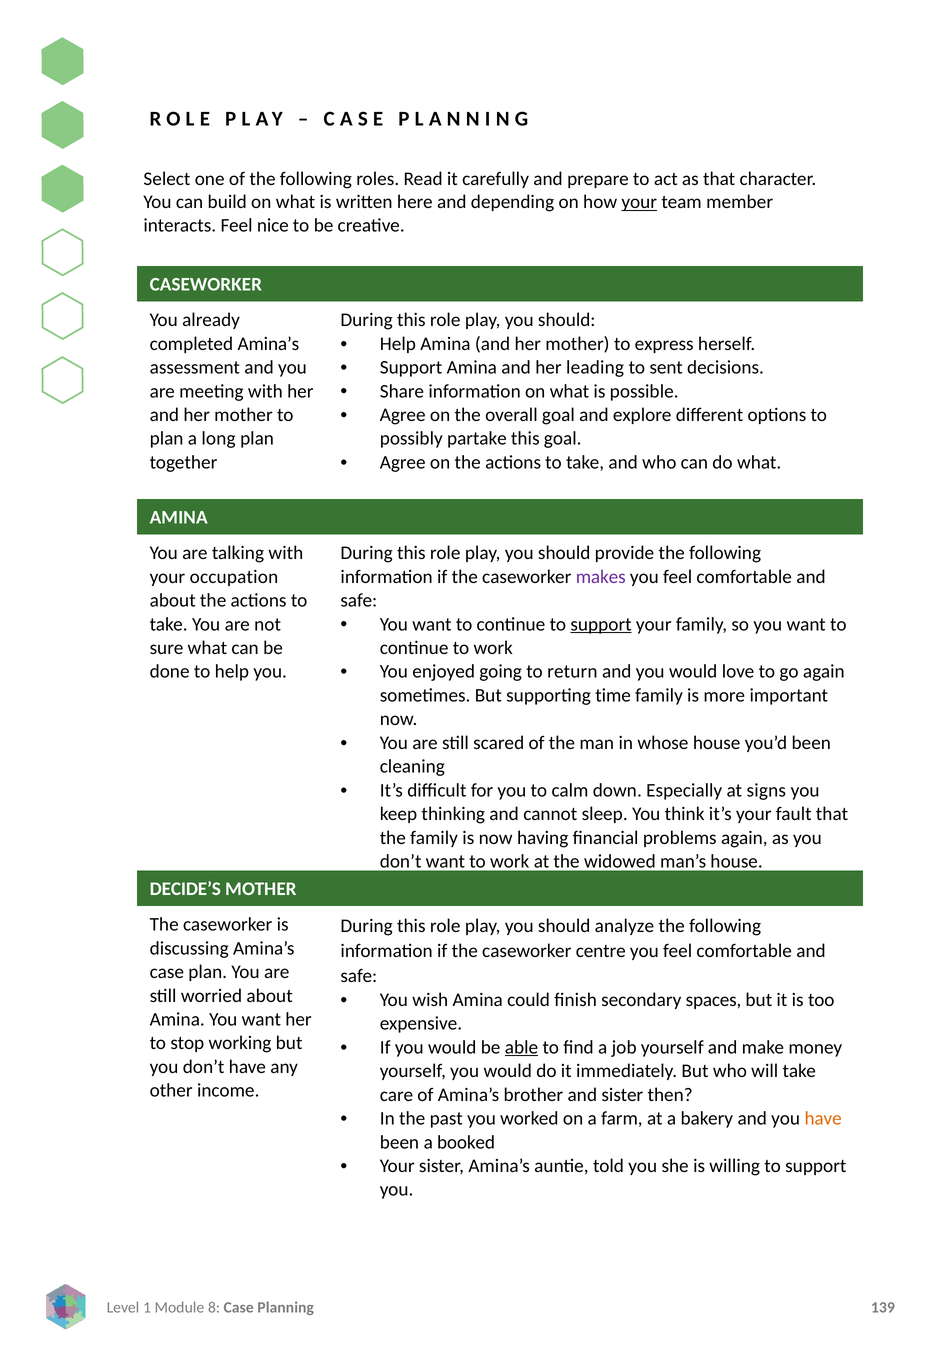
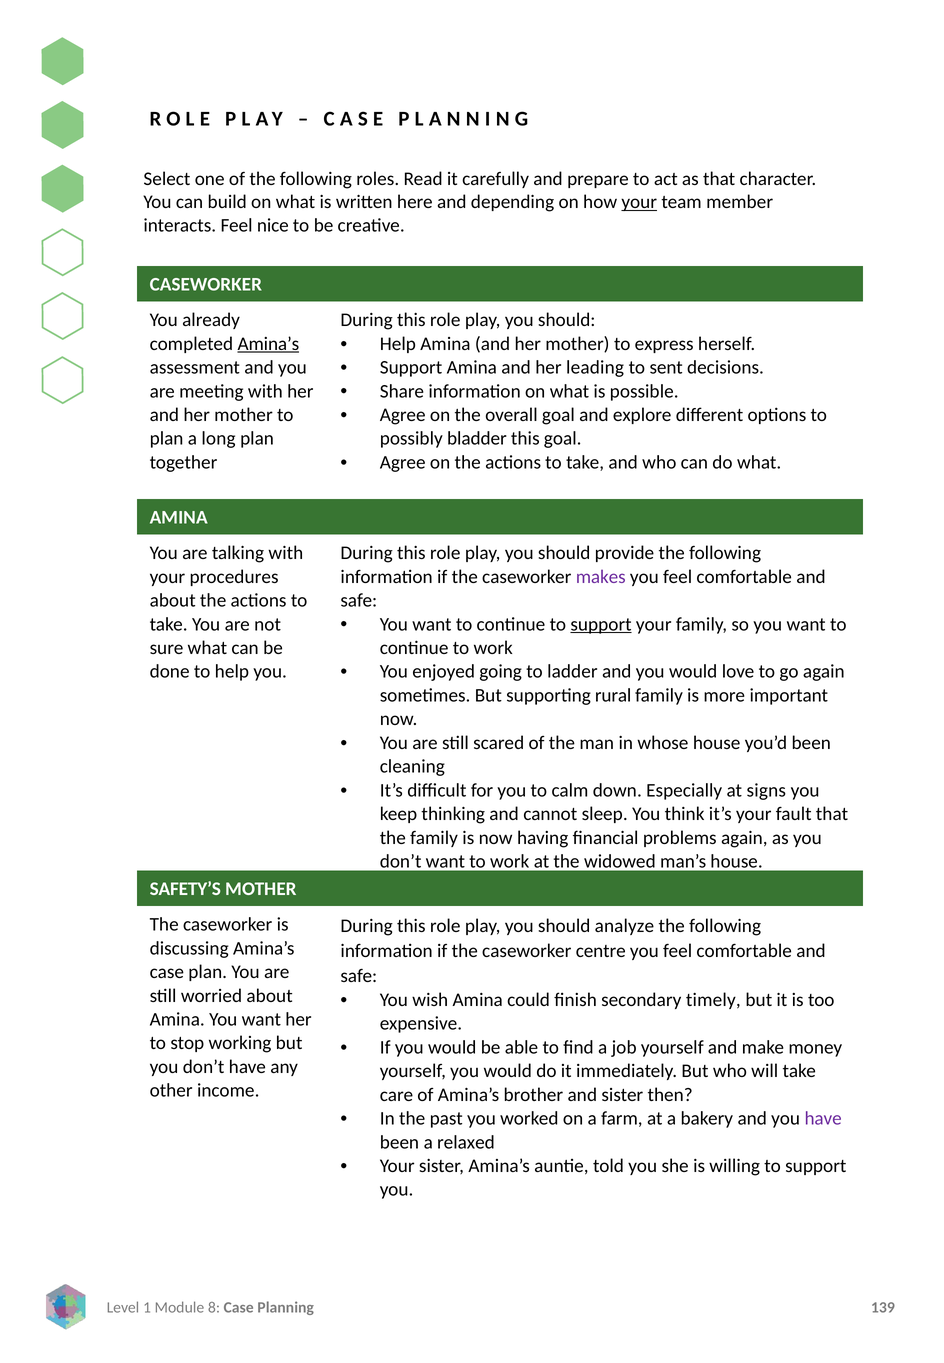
Amina’s underline: none -> present (268, 344)
partake: partake -> bladder (477, 439)
occupation: occupation -> procedures (234, 577)
return: return -> ladder (572, 672)
time: time -> rural (613, 696)
DECIDE’S: DECIDE’S -> SAFETY’S (185, 889)
spaces: spaces -> timely (713, 1000)
able underline: present -> none (521, 1048)
have colour: orange -> purple (823, 1119)
booked: booked -> relaxed (466, 1143)
